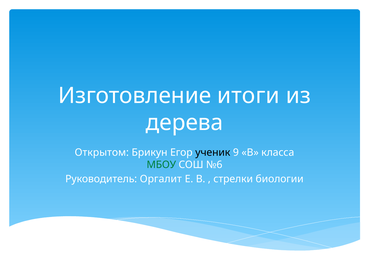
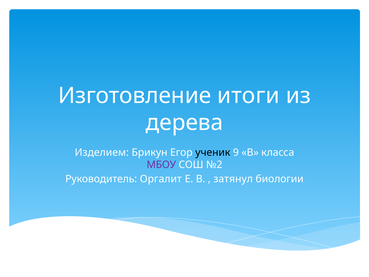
Открытом: Открытом -> Изделием (102, 152)
МБОУ colour: green -> purple (161, 165)
№6: №6 -> №2 (214, 165)
стрелки: стрелки -> затянул (233, 179)
